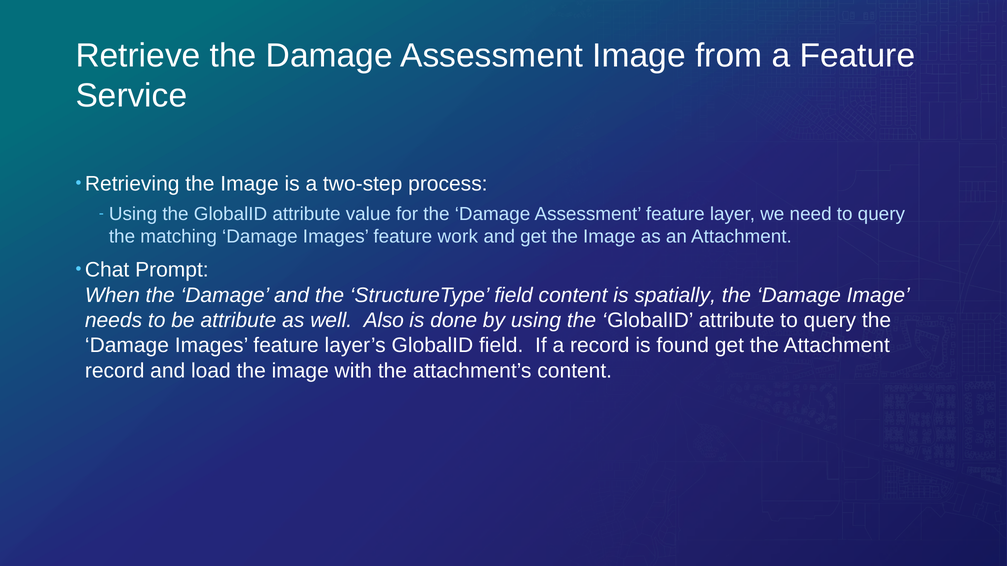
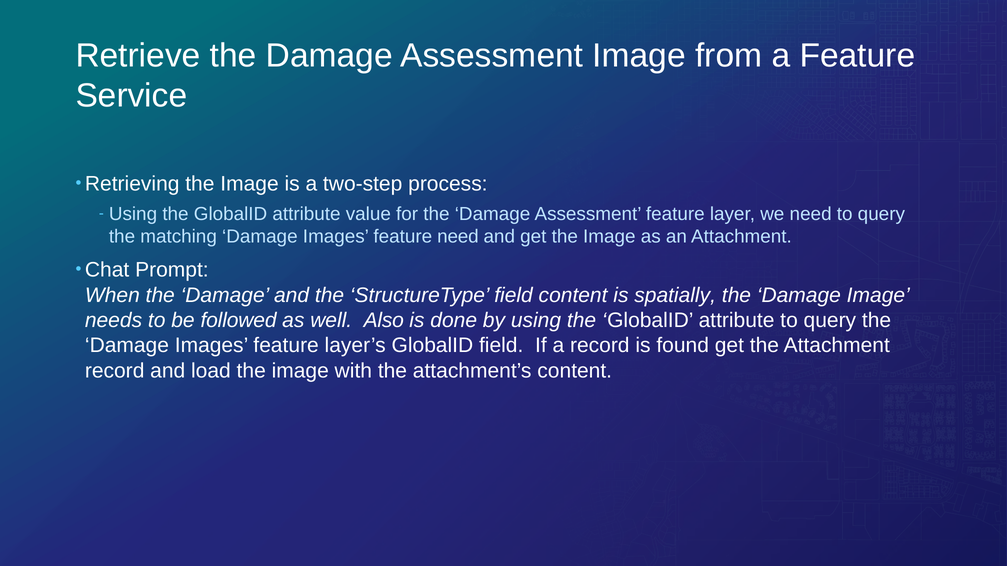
feature work: work -> need (458, 237)
be attribute: attribute -> followed (239, 321)
